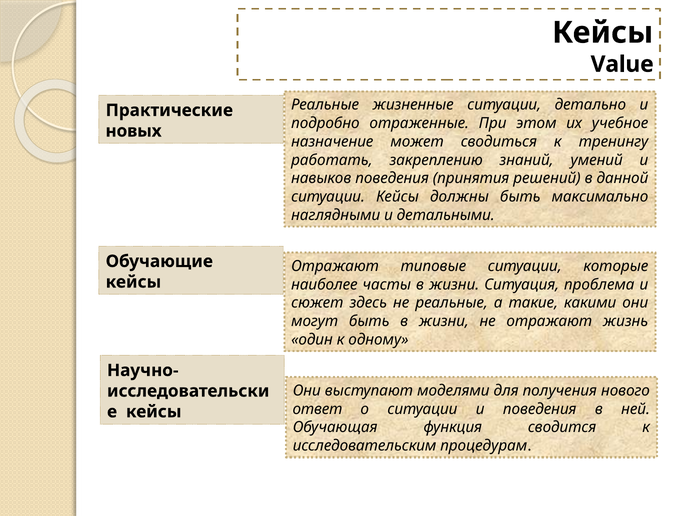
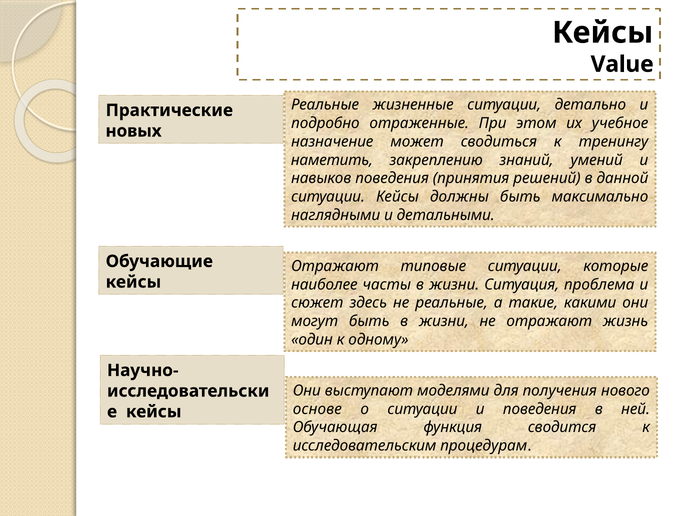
работать: работать -> наметить (332, 160)
ответ: ответ -> основе (317, 409)
